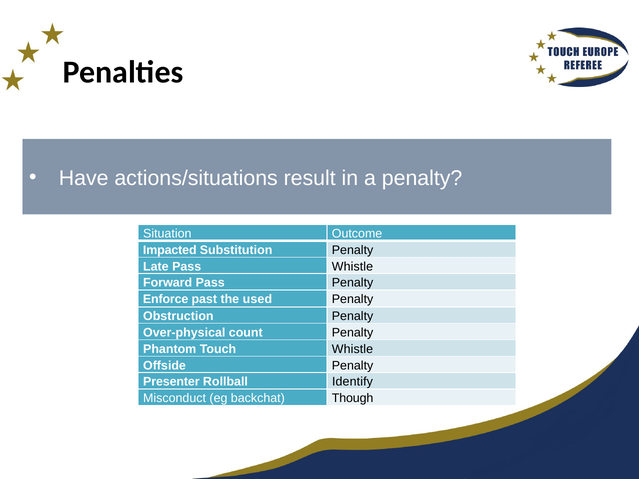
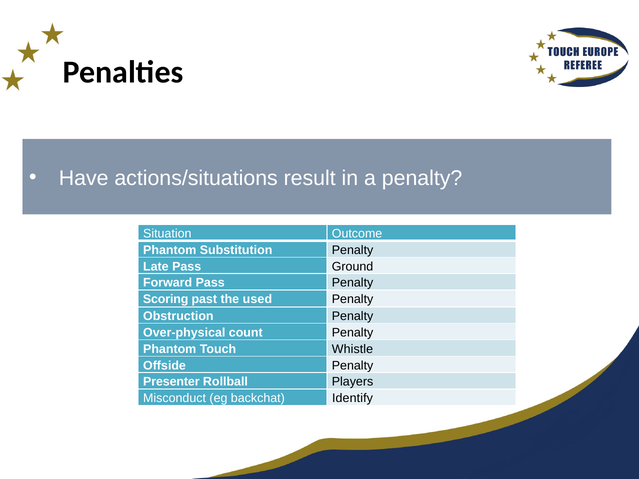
Impacted: Impacted -> Phantom (170, 250)
Pass Whistle: Whistle -> Ground (353, 267)
Enforce: Enforce -> Scoring (166, 299)
Identify: Identify -> Players (353, 382)
Though: Though -> Identify (352, 398)
